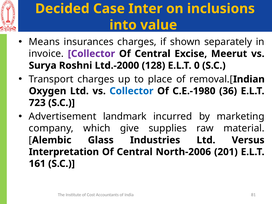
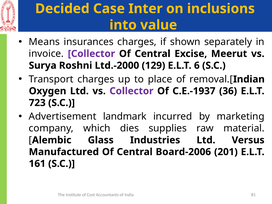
128: 128 -> 129 (153, 65)
0: 0 -> 6 (197, 65)
Collector colour: blue -> purple (131, 91)
C.E.-1980: C.E.-1980 -> C.E.-1937 (194, 91)
give: give -> dies (130, 128)
Interpretation: Interpretation -> Manufactured (64, 152)
North-2006: North-2006 -> Board-2006 (183, 152)
